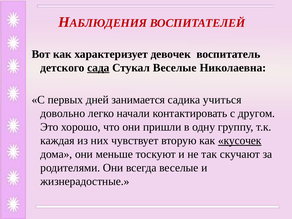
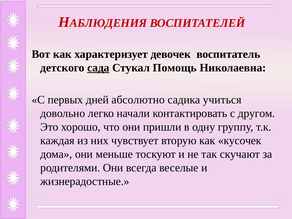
Стукал Веселые: Веселые -> Помощь (175, 68)
занимается: занимается -> абсолютно (138, 100)
кусочек underline: present -> none (240, 141)
